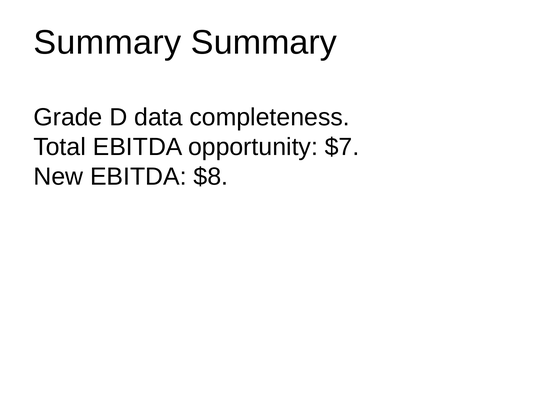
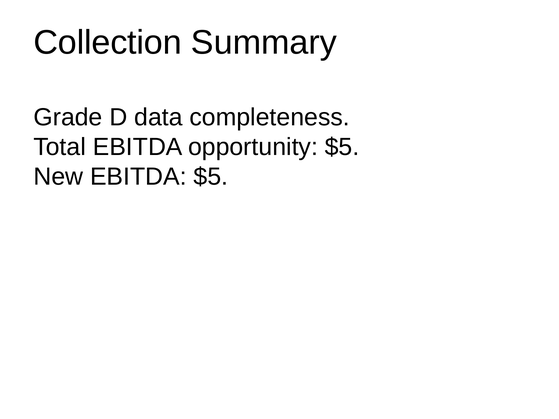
Summary: Summary -> Collection (108, 42)
opportunity $7: $7 -> $5 (342, 147)
EBITDA $8: $8 -> $5 (211, 177)
